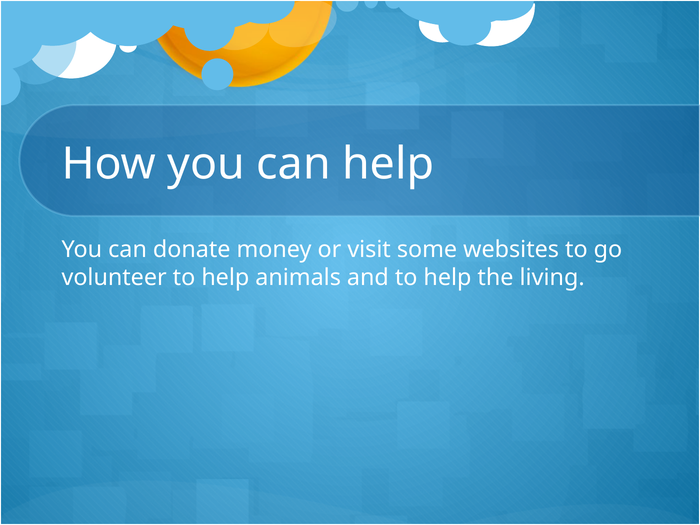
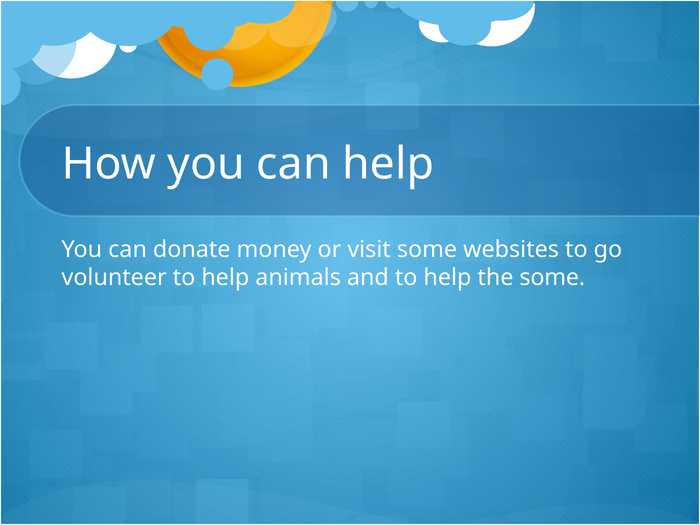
the living: living -> some (552, 278)
